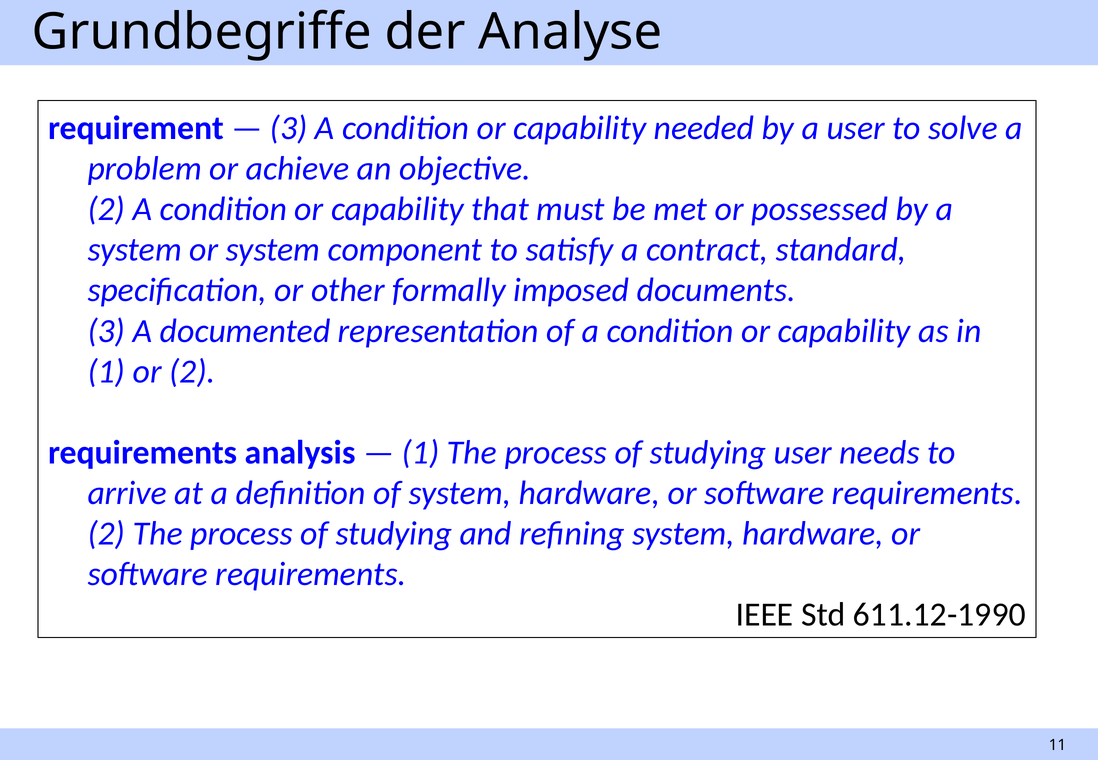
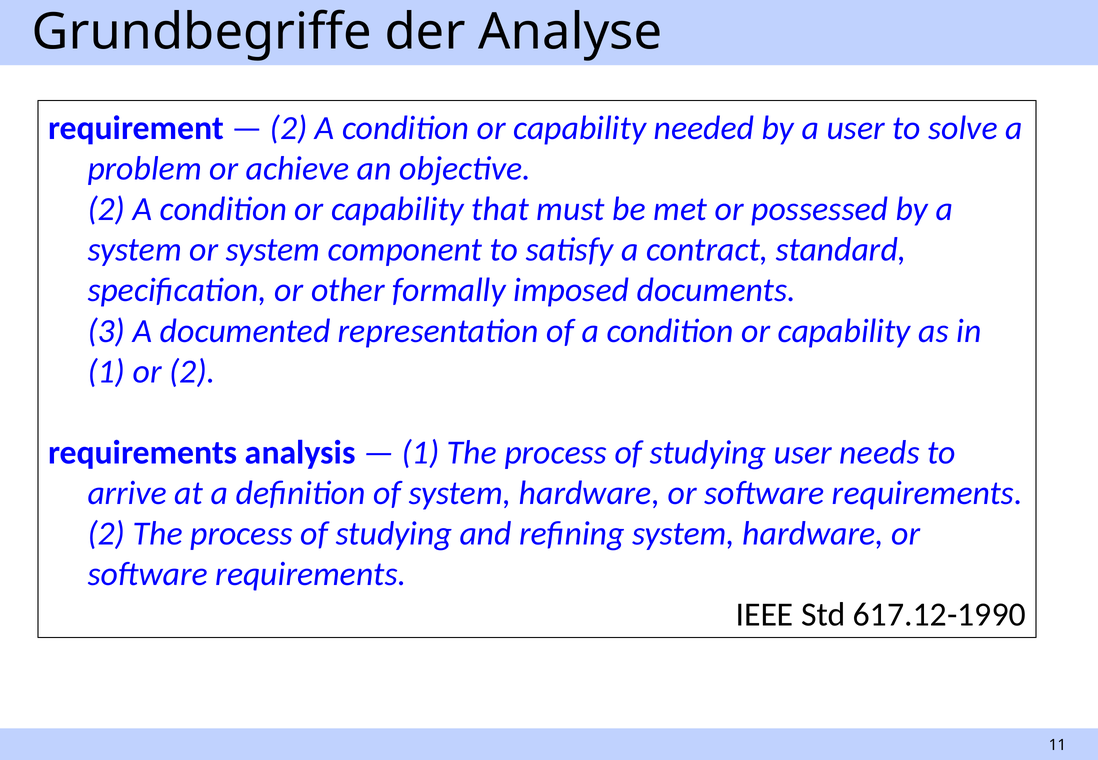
3: 3 -> 2 (289, 128)
611.12-1990: 611.12-1990 -> 617.12-1990 (939, 615)
